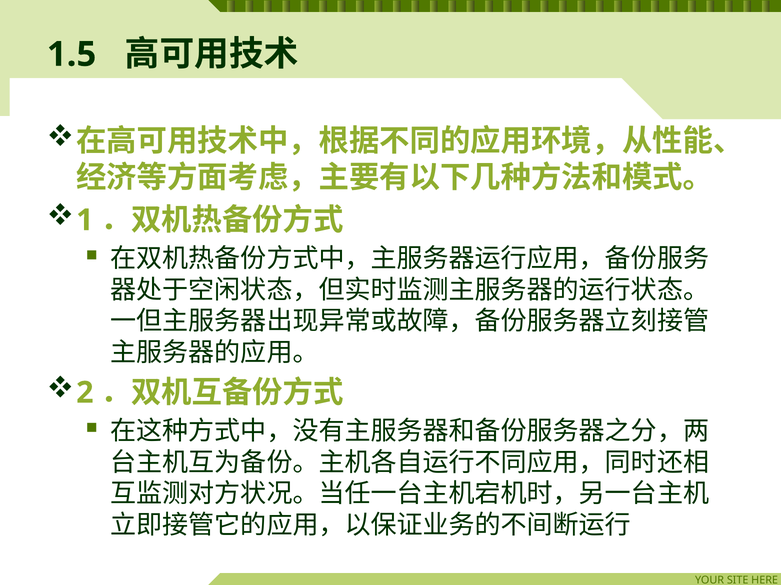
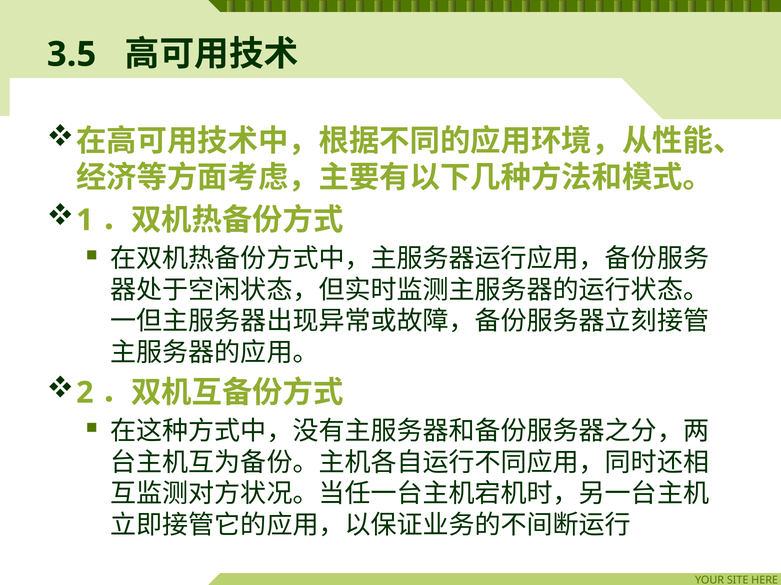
1.5: 1.5 -> 3.5 (72, 54)
